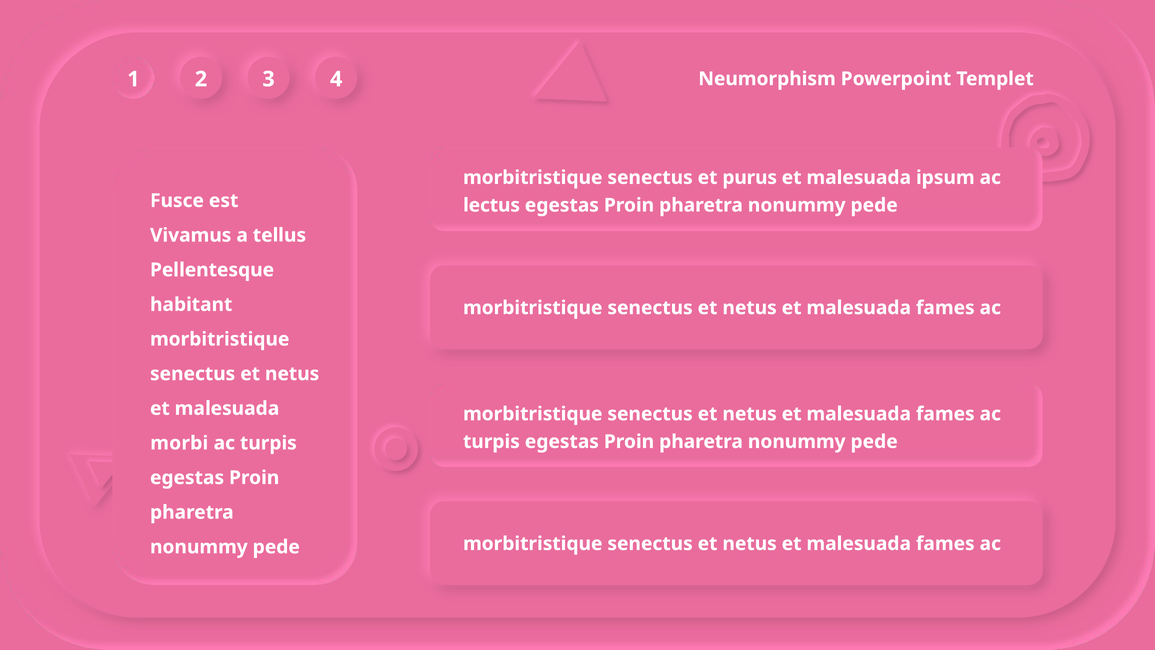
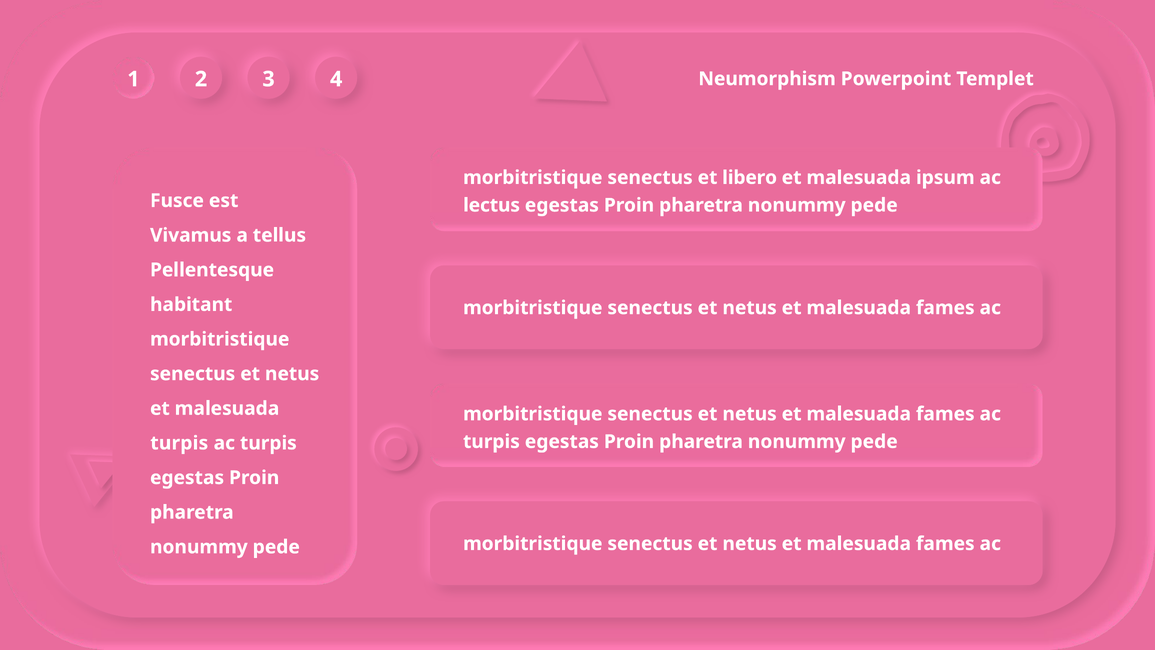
purus: purus -> libero (750, 177)
morbi: morbi -> turpis (179, 443)
